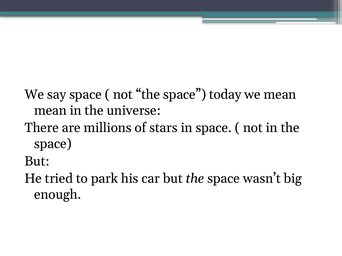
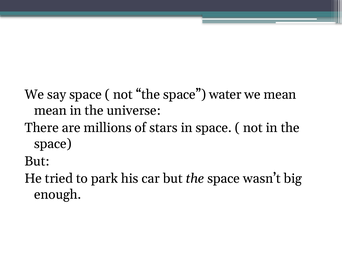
today: today -> water (225, 95)
